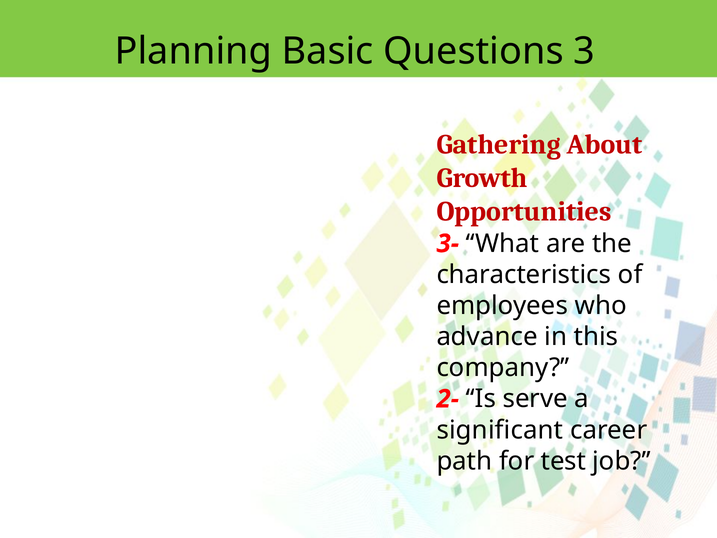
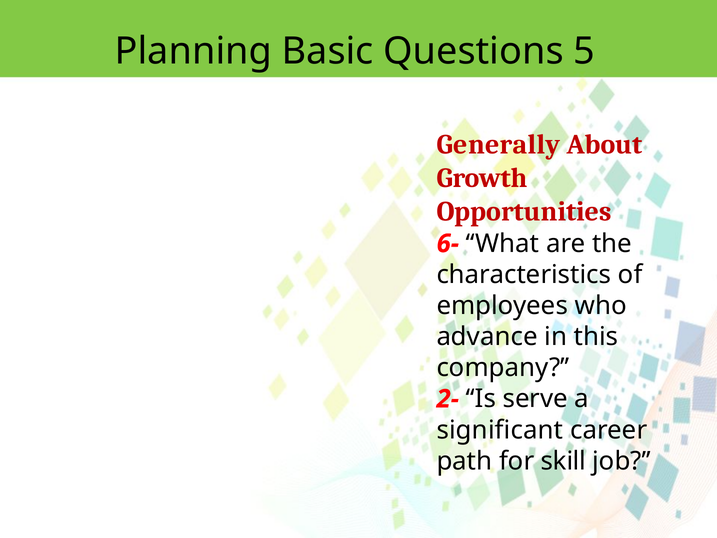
3: 3 -> 5 (584, 51)
Gathering: Gathering -> Generally (498, 144)
3-: 3- -> 6- (448, 244)
test: test -> skill (563, 461)
